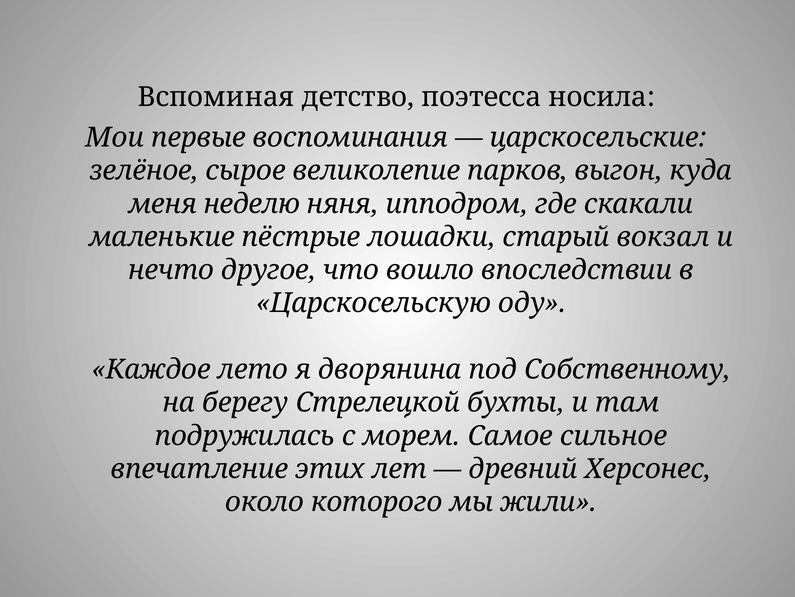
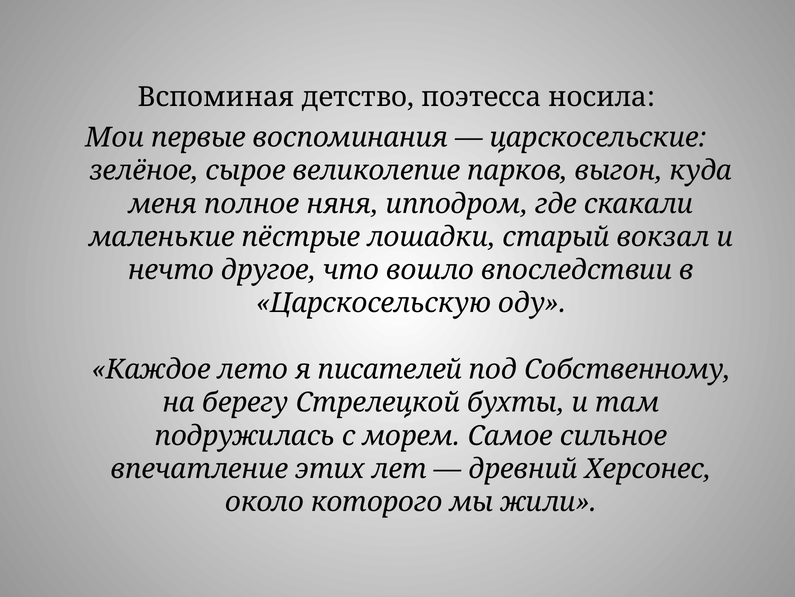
неделю: неделю -> полное (252, 204)
дворянина: дворянина -> писателей (390, 369)
